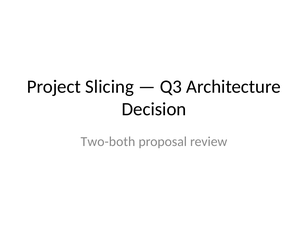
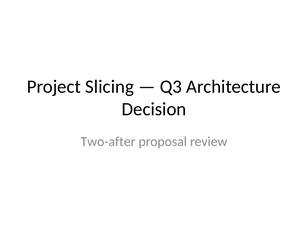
Two-both: Two-both -> Two-after (108, 142)
